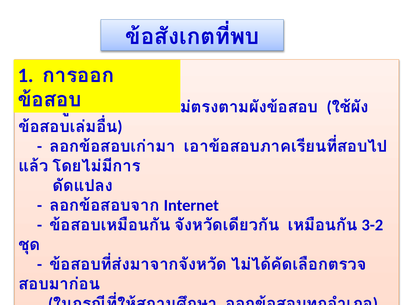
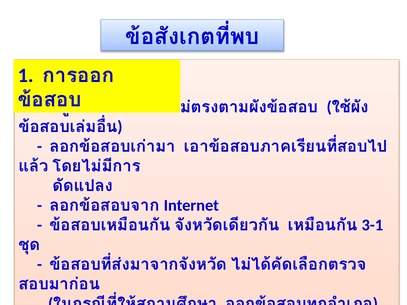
3-2: 3-2 -> 3-1 (372, 225)
